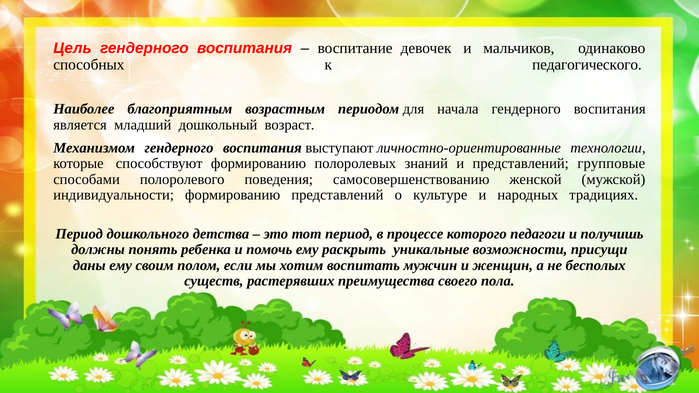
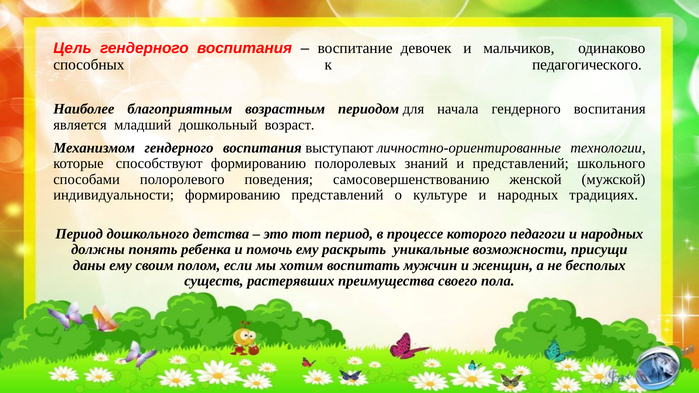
групповые: групповые -> школьного (611, 164)
педагоги и получишь: получишь -> народных (612, 234)
